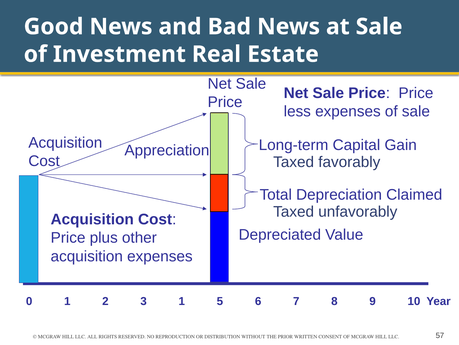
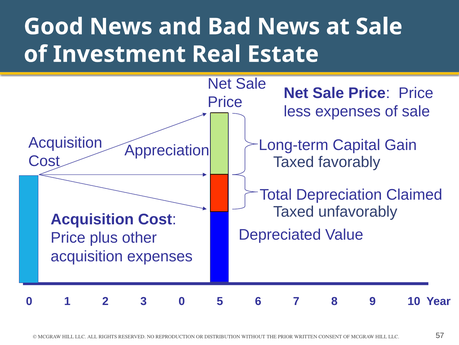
3 1: 1 -> 0 (182, 301)
